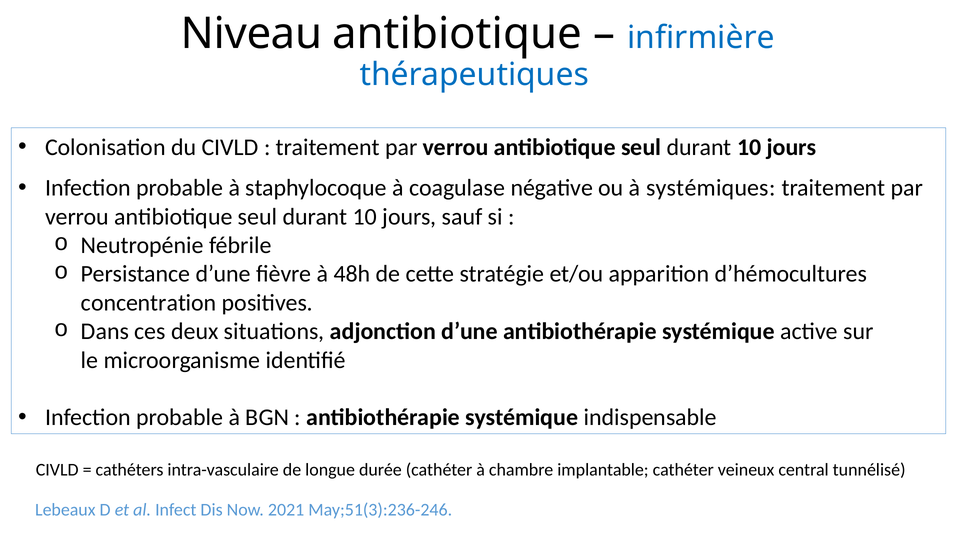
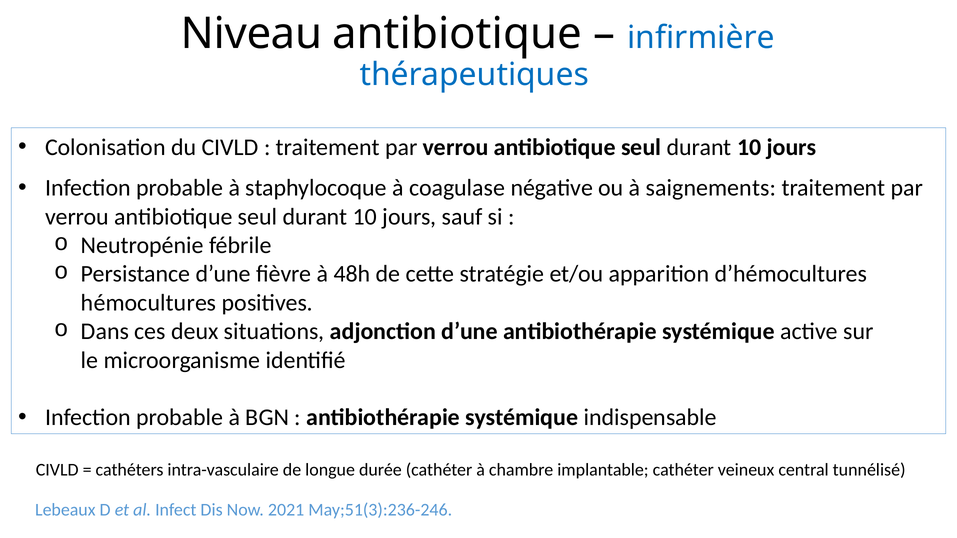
systémiques: systémiques -> saignements (711, 188)
concentration: concentration -> hémocultures (149, 303)
